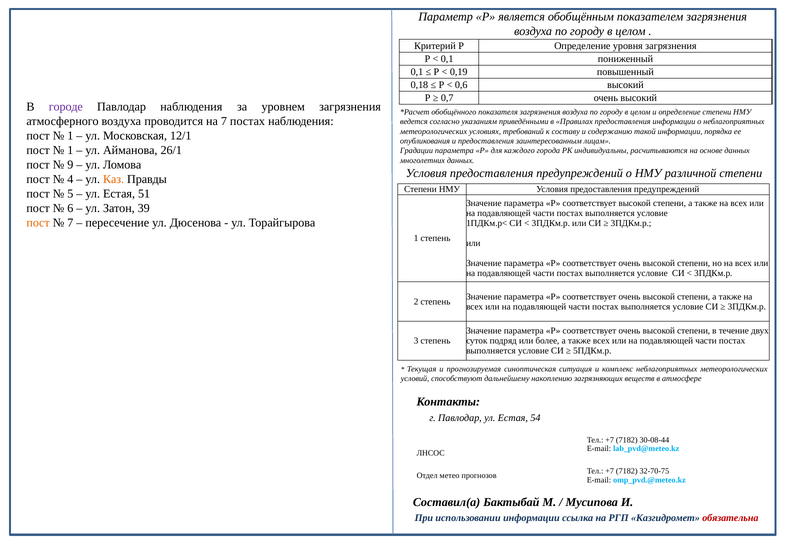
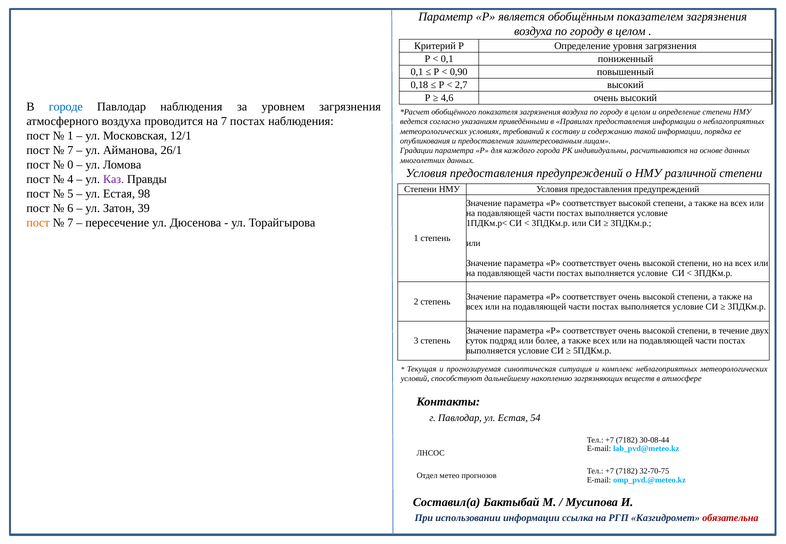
0,19: 0,19 -> 0,90 (459, 72)
0,6: 0,6 -> 2,7 (461, 85)
0,7: 0,7 -> 4,6 (447, 98)
городе colour: purple -> blue (66, 107)
1: 1 -> 7 (70, 150)
9: 9 -> 0 (70, 165)
Каз colour: orange -> purple (114, 179)
51: 51 -> 98 (144, 194)
